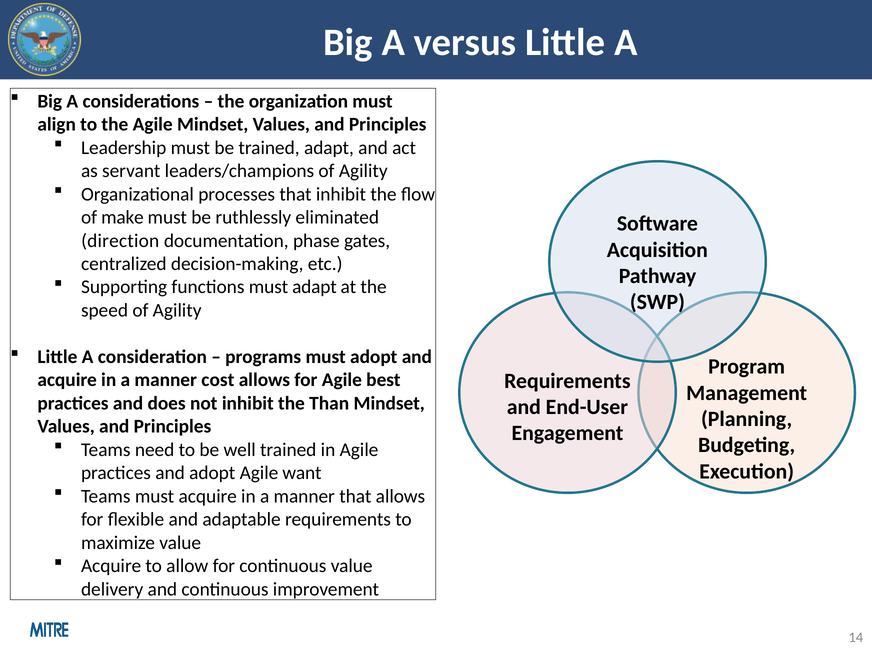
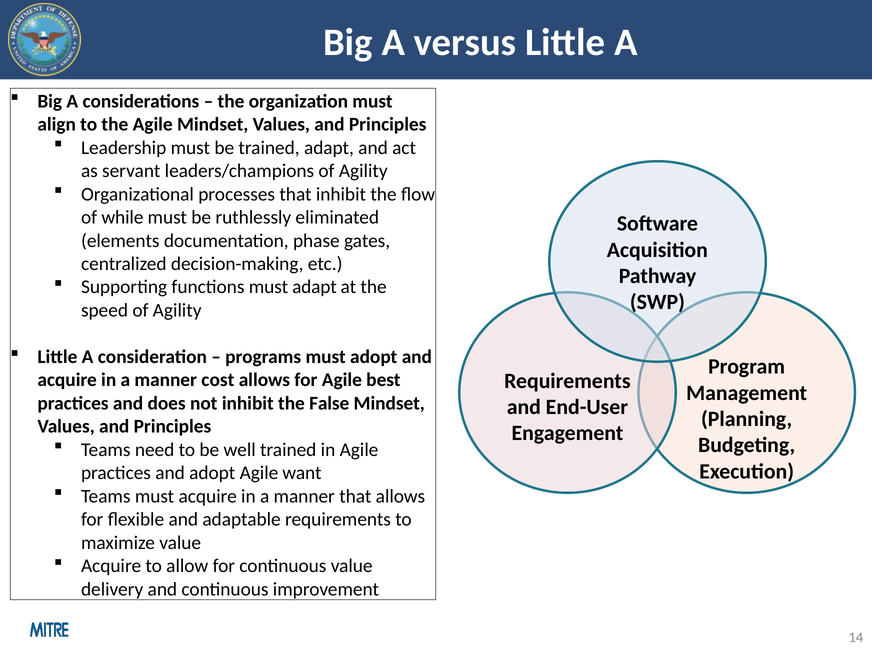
make: make -> while (122, 217)
direction: direction -> elements (120, 241)
Than: Than -> False (329, 403)
